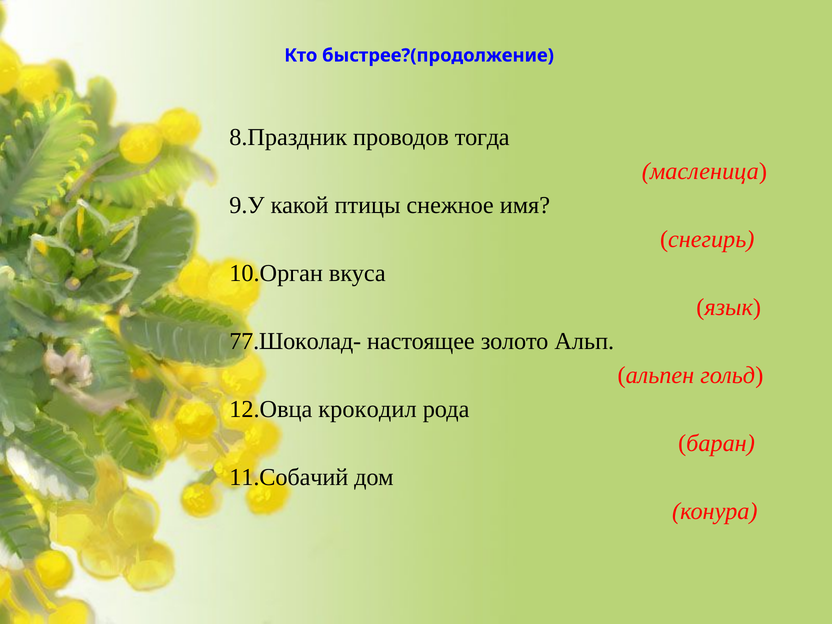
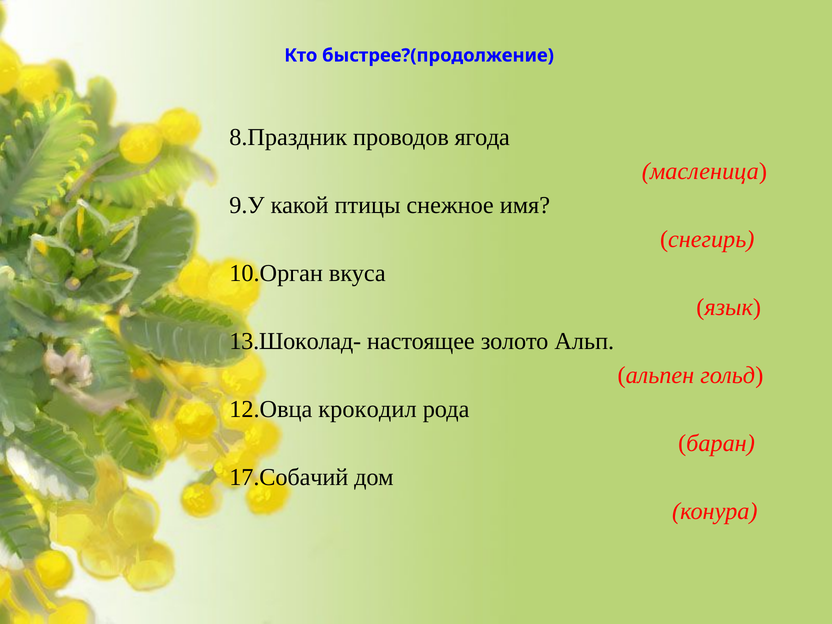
тогда: тогда -> ягода (482, 137)
77.Шоколад-: 77.Шоколад- -> 13.Шоколад- (295, 341)
11.Собачий: 11.Собачий -> 17.Собачий (289, 477)
